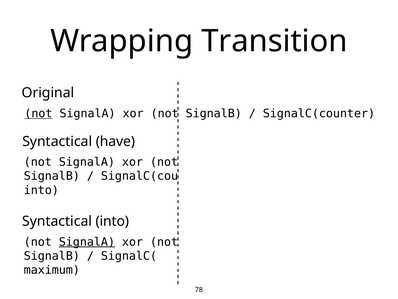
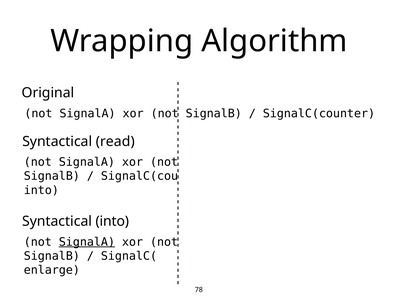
Transition: Transition -> Algorithm (274, 41)
not underline: present -> none (38, 113)
have: have -> read (115, 141)
maximum: maximum -> enlarge (52, 270)
